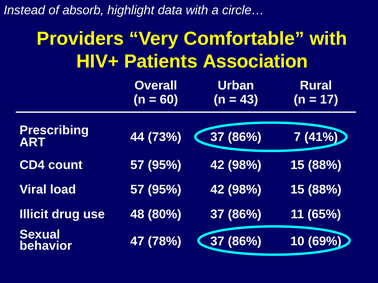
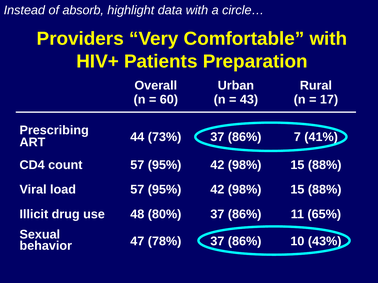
Association: Association -> Preparation (255, 61)
69%: 69% -> 43% (325, 242)
